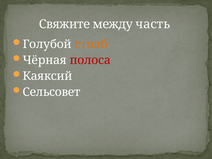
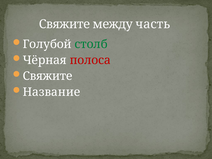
столб colour: orange -> green (91, 44)
Каяксий: Каяксий -> Свяжите (48, 76)
Сельсовет: Сельсовет -> Название (51, 92)
